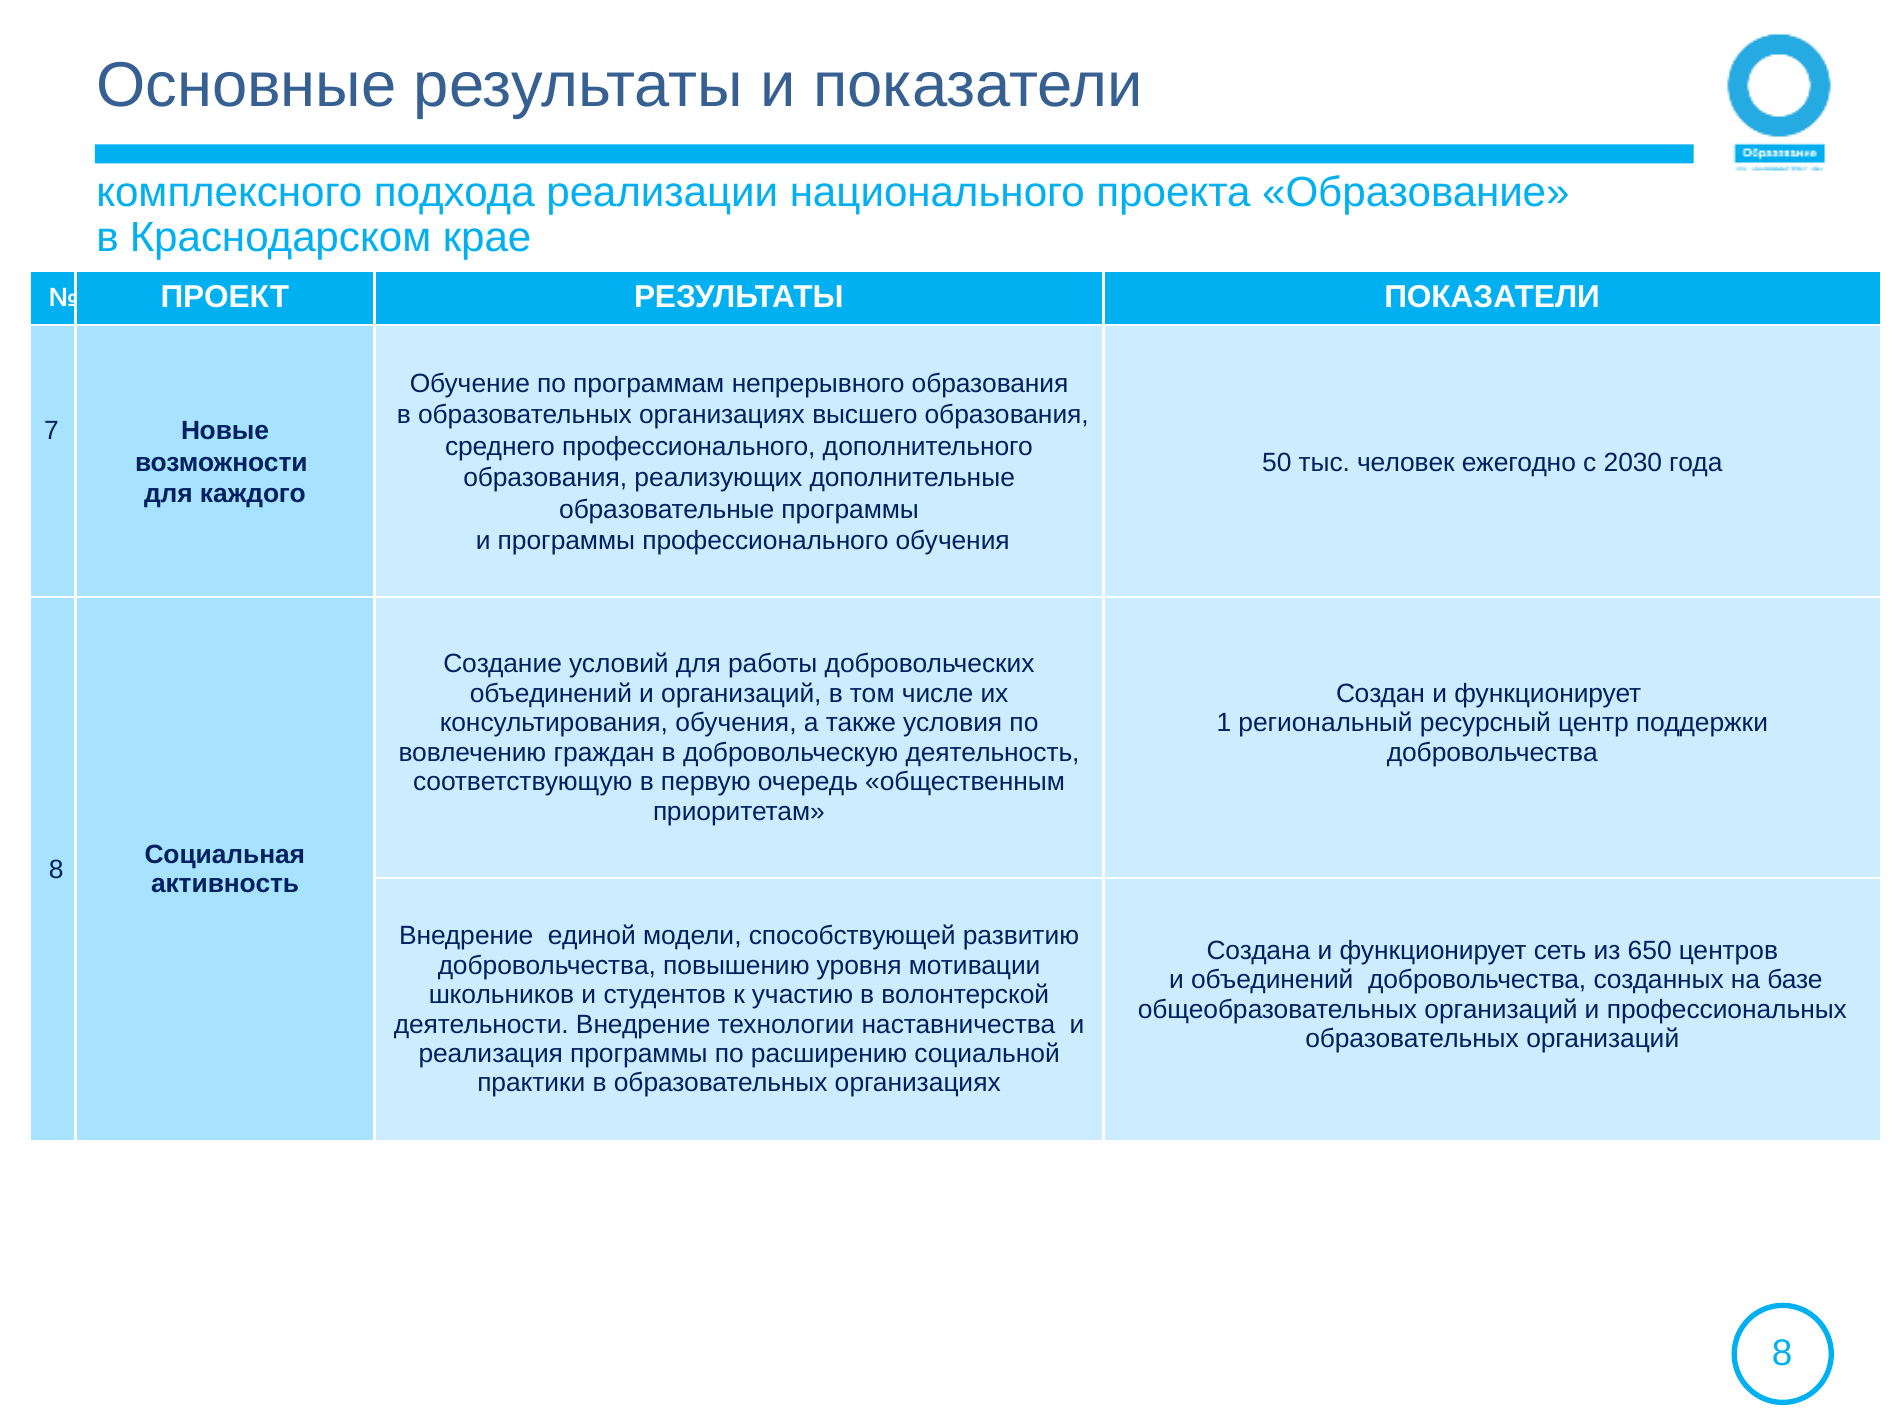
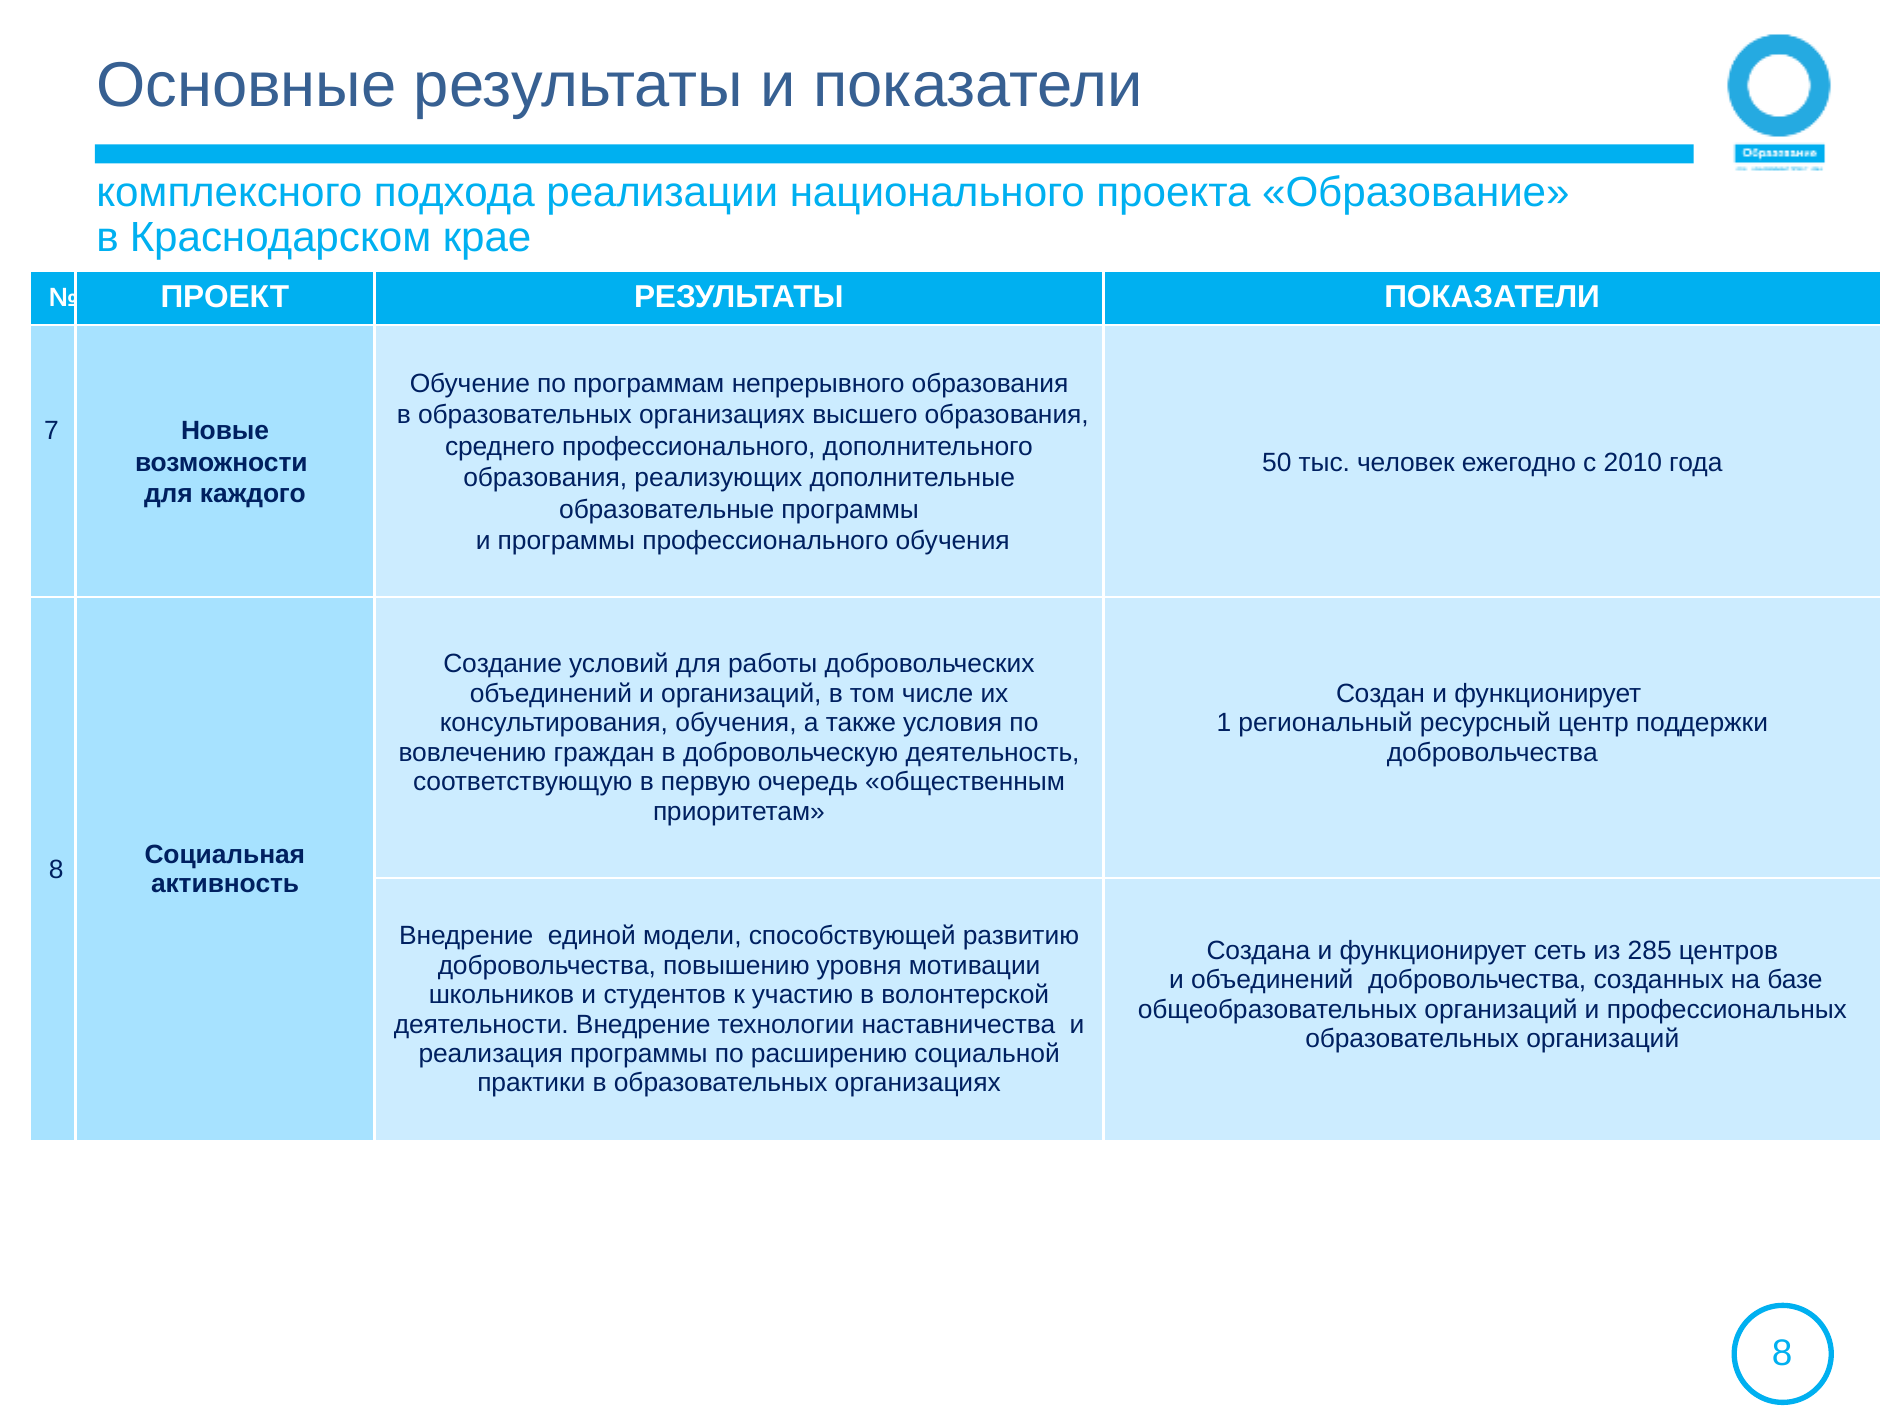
2030: 2030 -> 2010 (1633, 462)
650: 650 -> 285 (1650, 951)
